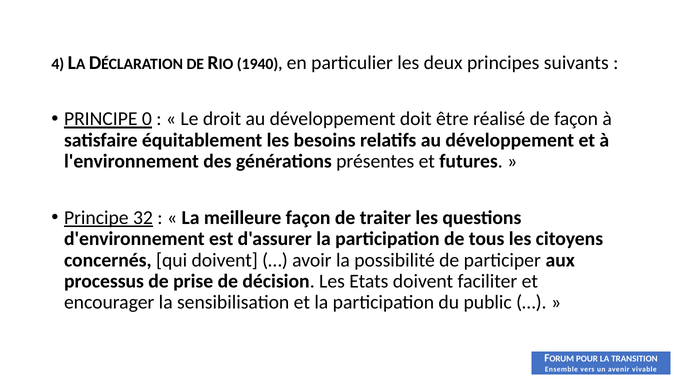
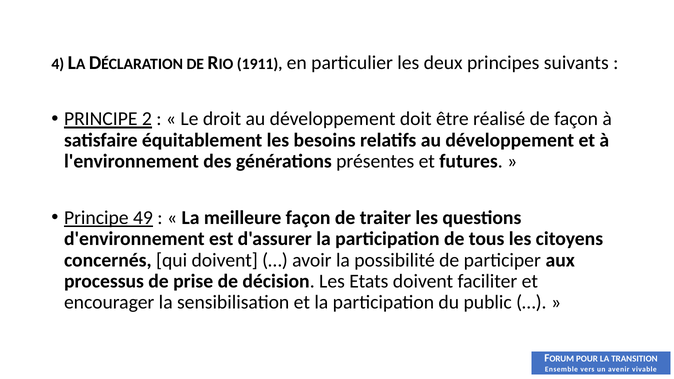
1940: 1940 -> 1911 (260, 64)
0: 0 -> 2 (147, 119)
32: 32 -> 49 (143, 218)
